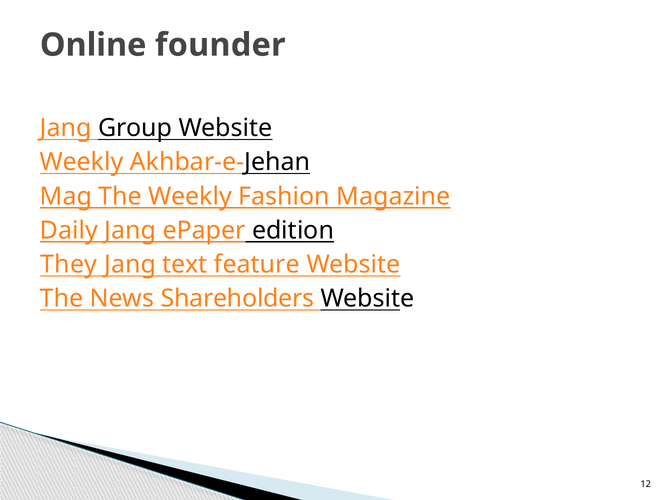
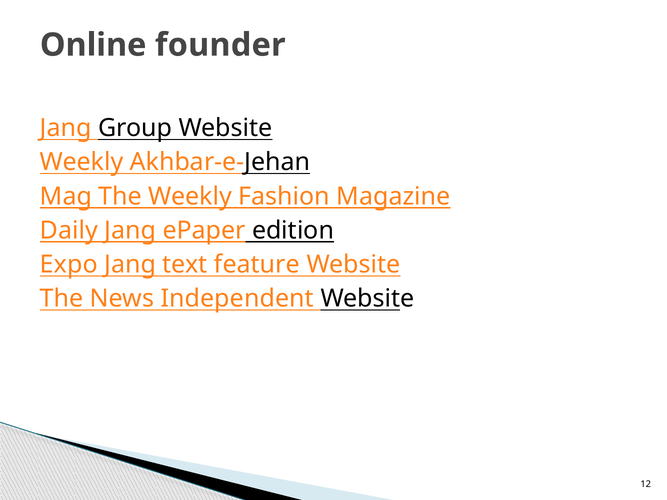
They: They -> Expo (69, 265)
Shareholders: Shareholders -> Independent (237, 299)
